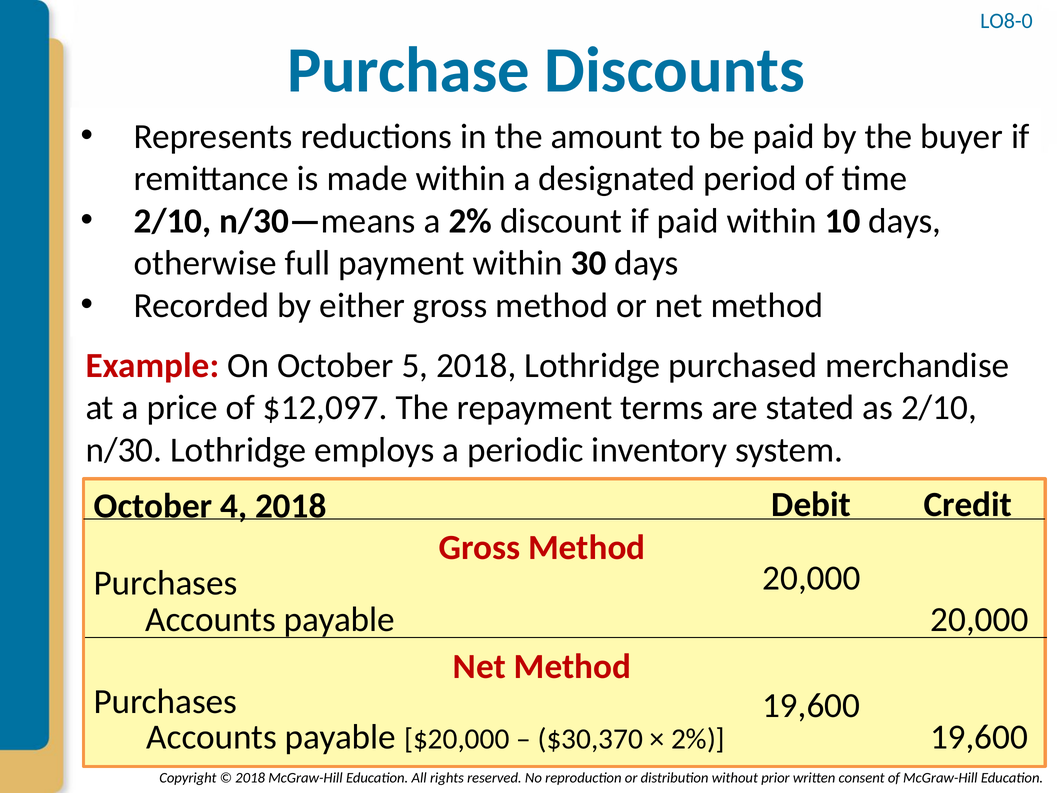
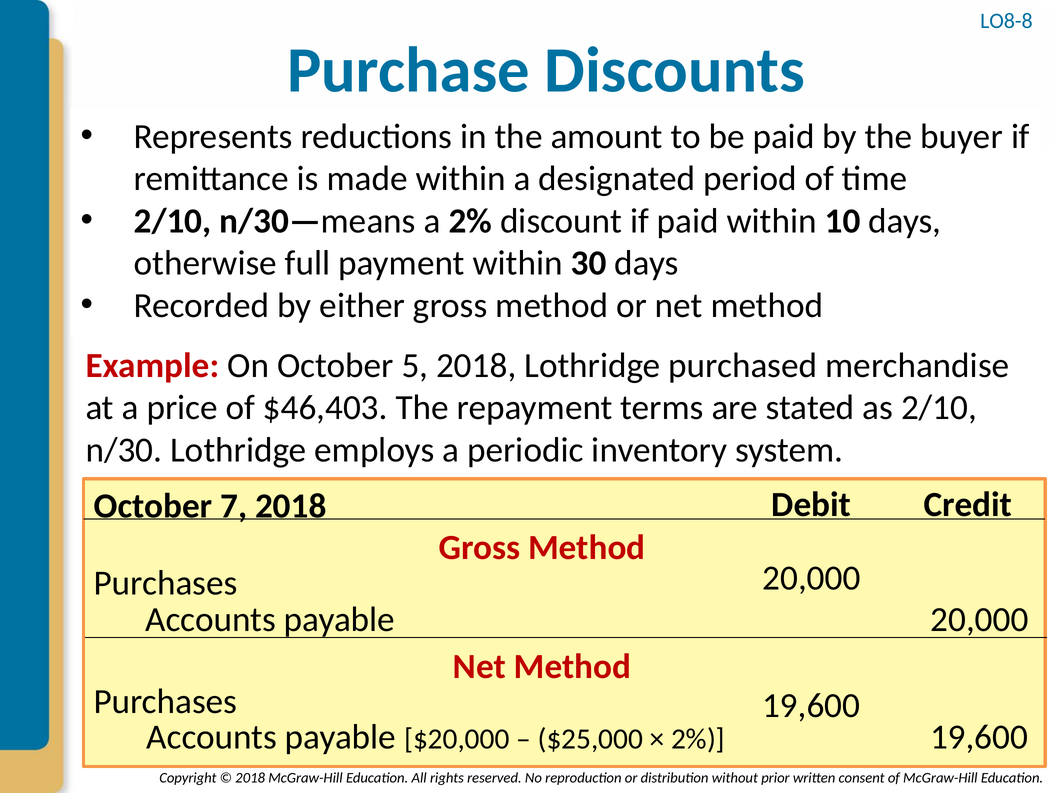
LO8-0: LO8-0 -> LO8-8 (1006, 21)
$12,097: $12,097 -> $46,403 (325, 408)
4: 4 -> 7 (234, 506)
$30,370: $30,370 -> $25,000 (590, 739)
